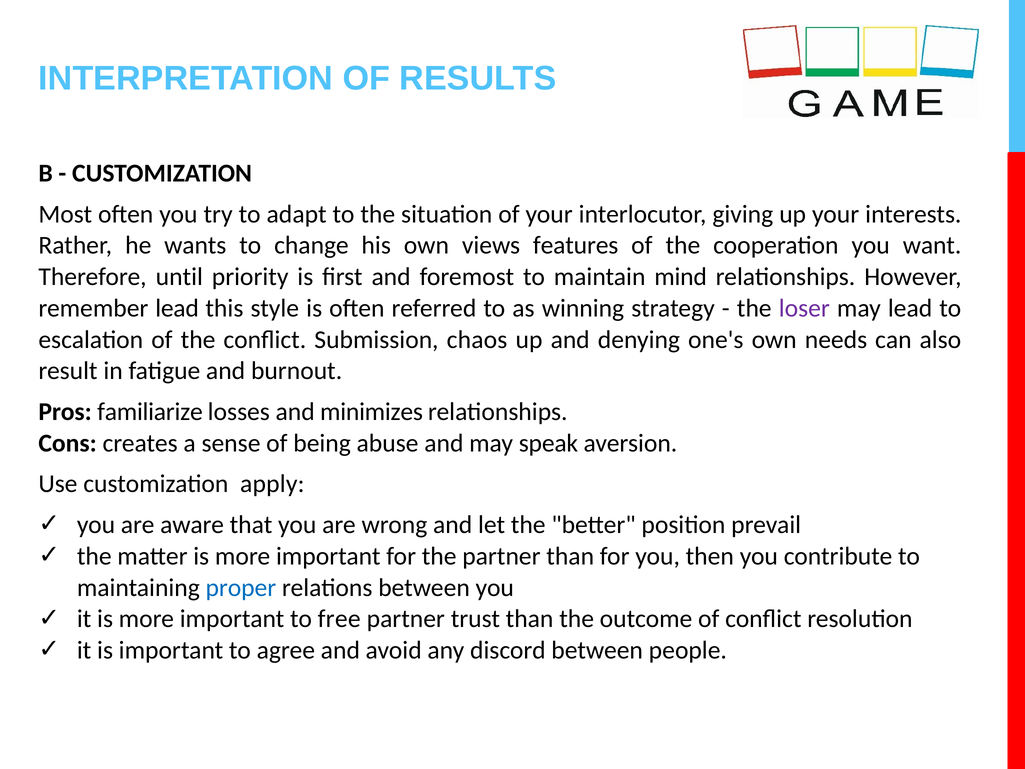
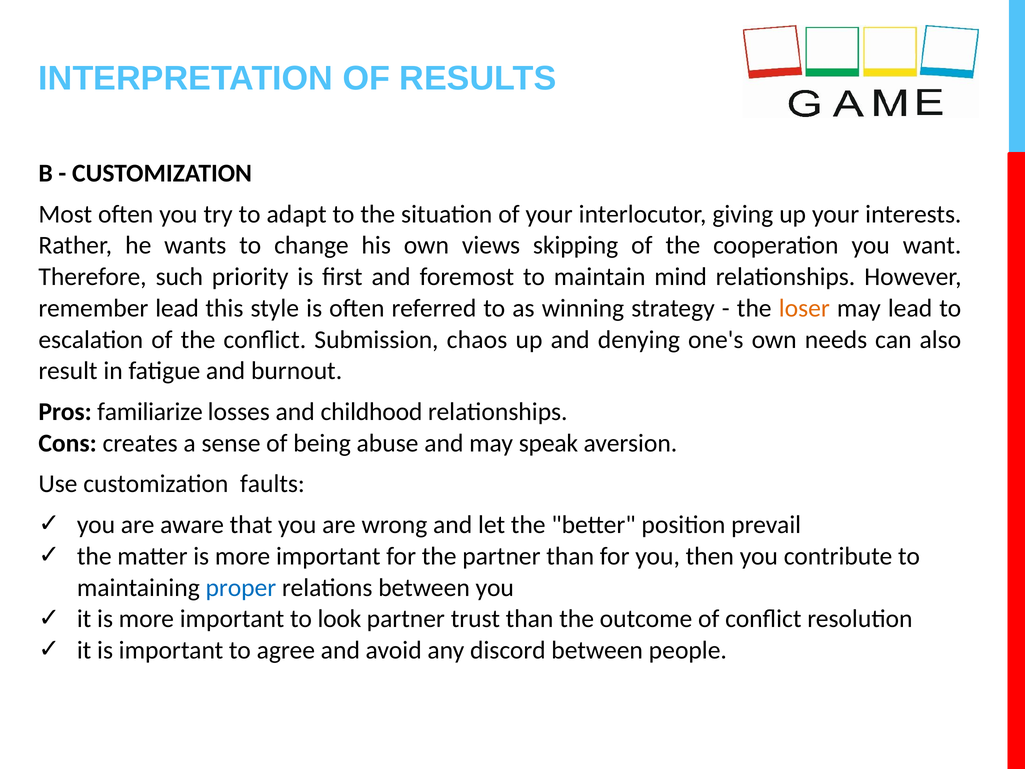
features: features -> skipping (576, 245)
until: until -> such (179, 277)
loser colour: purple -> orange (804, 308)
minimizes: minimizes -> childhood (371, 412)
apply: apply -> faults (272, 484)
free: free -> look (339, 619)
